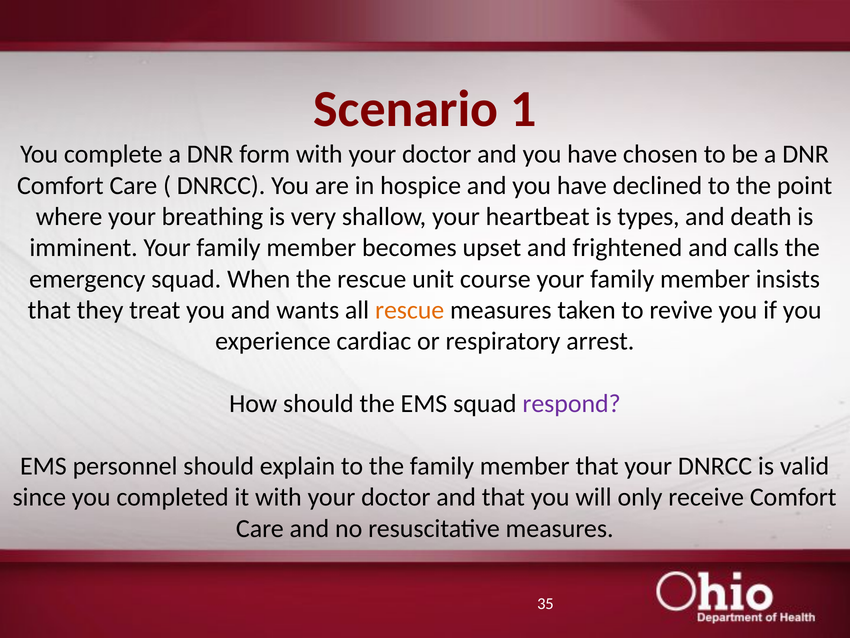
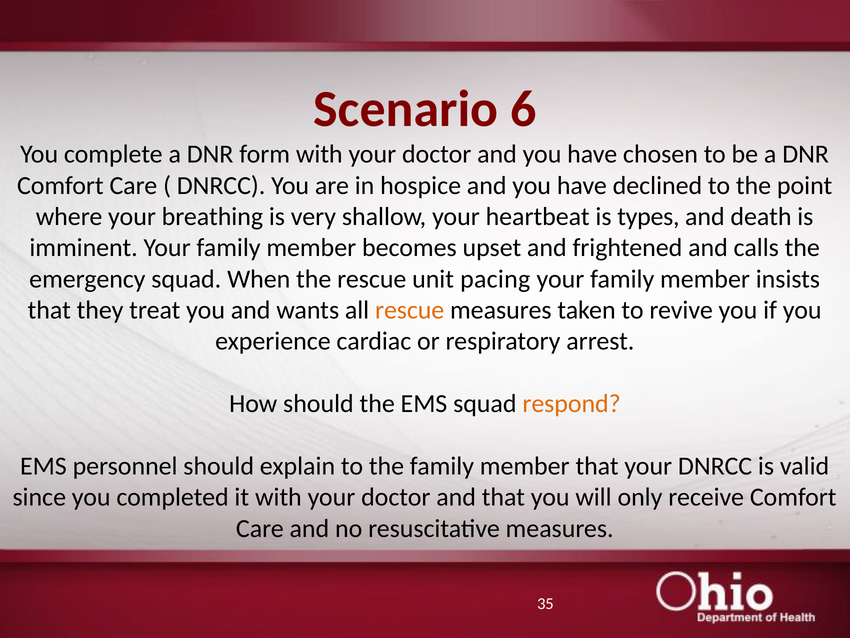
1: 1 -> 6 (523, 109)
course: course -> pacing (495, 279)
respond colour: purple -> orange (572, 403)
